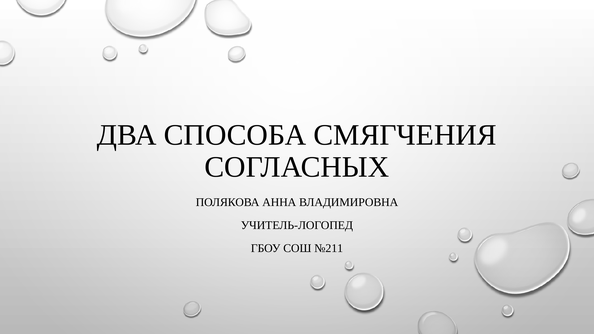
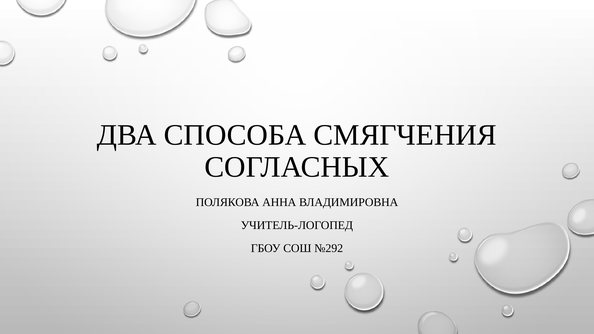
№211: №211 -> №292 (329, 248)
